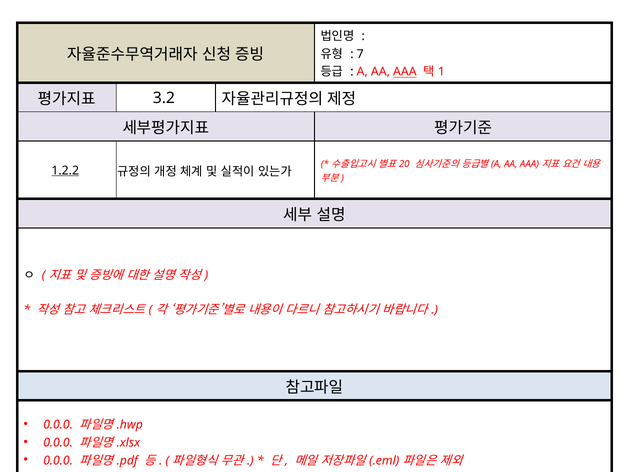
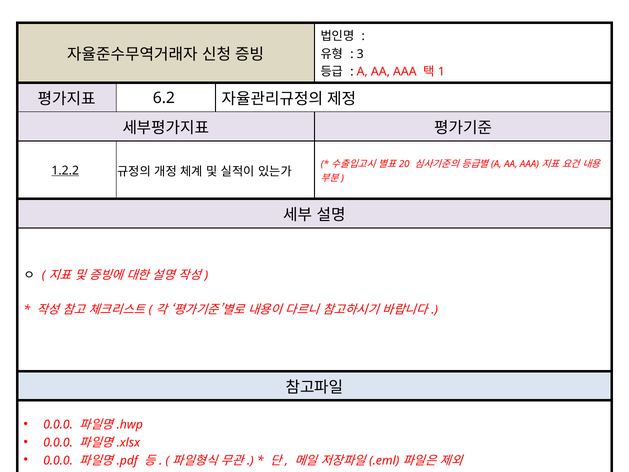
7: 7 -> 3 (360, 54)
AAA underline: present -> none (405, 72)
3.2: 3.2 -> 6.2 (164, 98)
